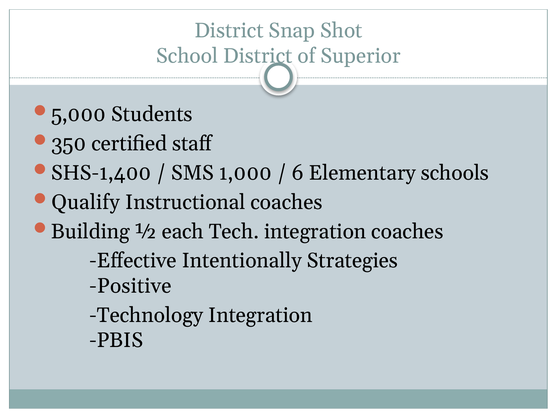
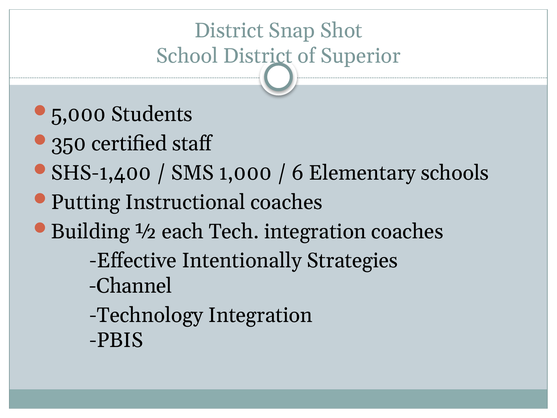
Qualify: Qualify -> Putting (86, 202)
Positive: Positive -> Channel (130, 286)
